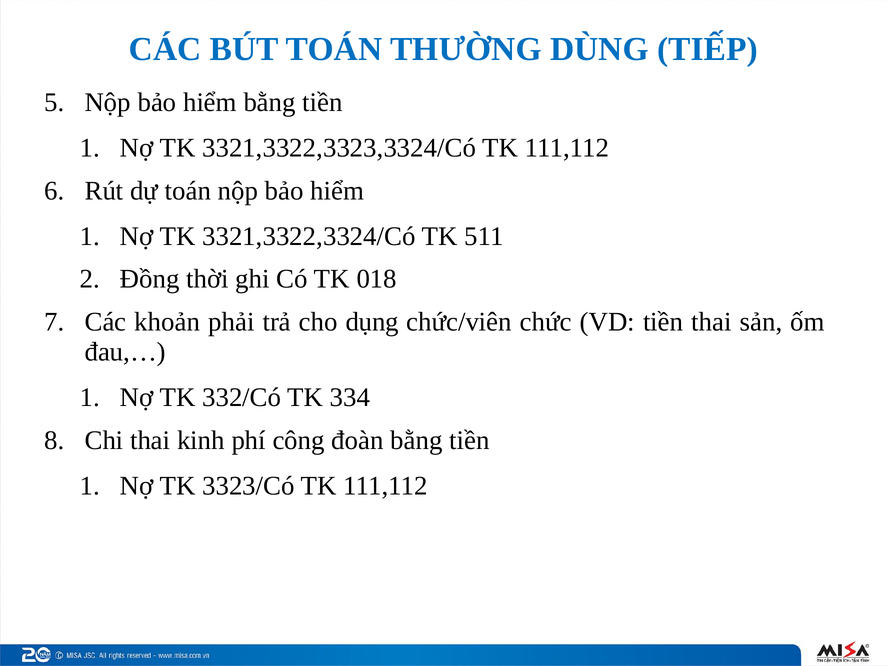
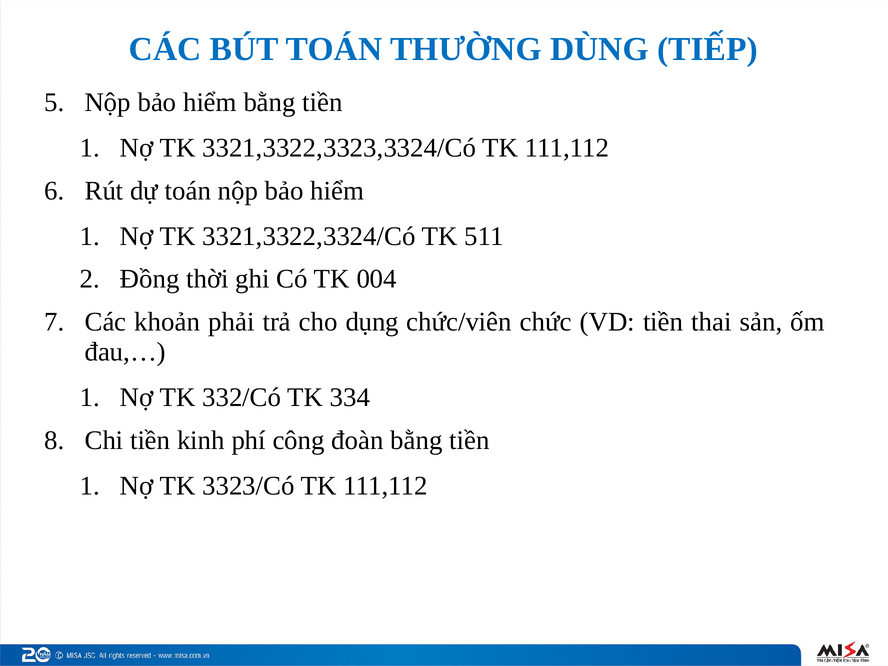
018: 018 -> 004 (377, 279)
Chi thai: thai -> tiền (150, 441)
